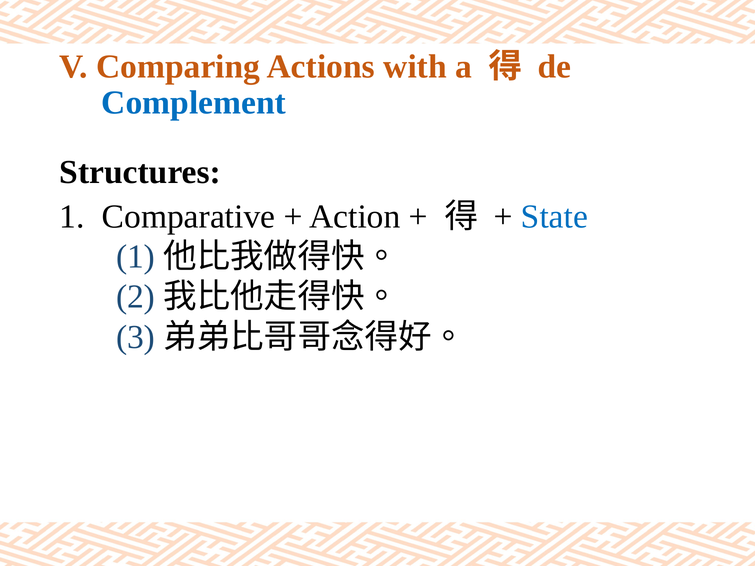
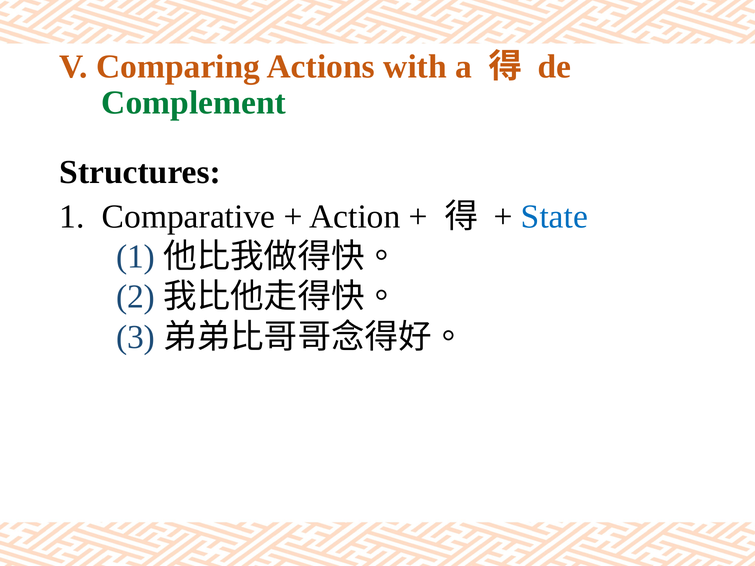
Complement colour: blue -> green (194, 103)
